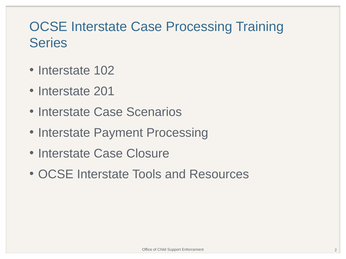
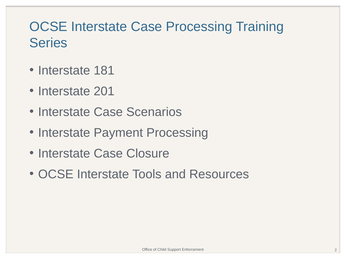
102: 102 -> 181 (104, 71)
